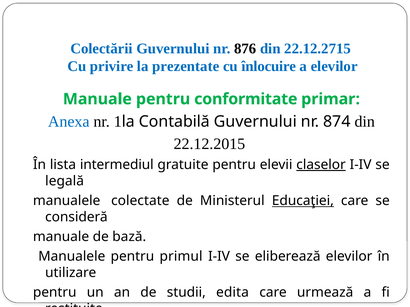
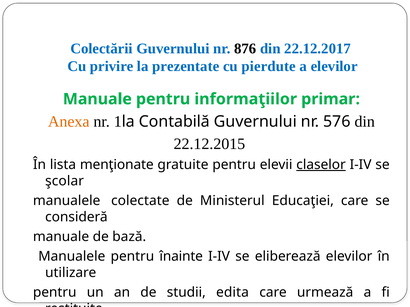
22.12.2715: 22.12.2715 -> 22.12.2017 (318, 49)
înlocuire: înlocuire -> pierdute (269, 66)
conformitate: conformitate -> informaţiilor (246, 99)
Anexa colour: blue -> orange (69, 122)
874: 874 -> 576 (337, 122)
intermediul: intermediul -> menţionate (117, 165)
legală: legală -> şcolar (65, 181)
Educaţiei underline: present -> none (303, 201)
primul: primul -> înainte (181, 257)
